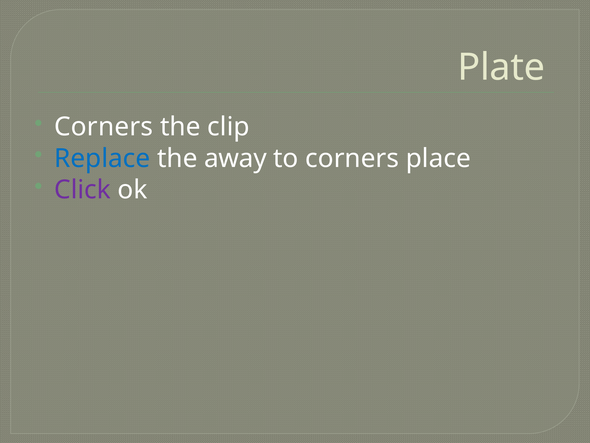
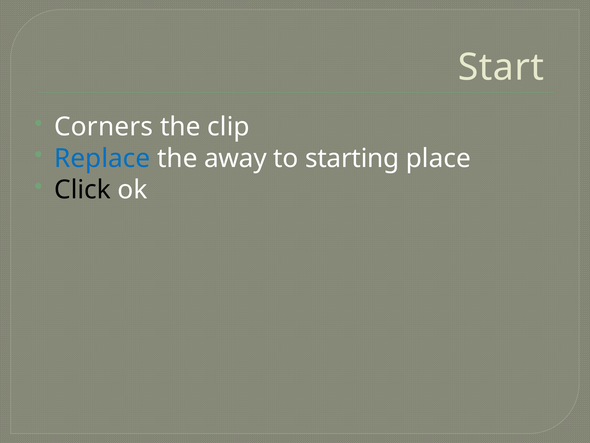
Plate: Plate -> Start (501, 67)
to corners: corners -> starting (352, 158)
Click colour: purple -> black (82, 190)
